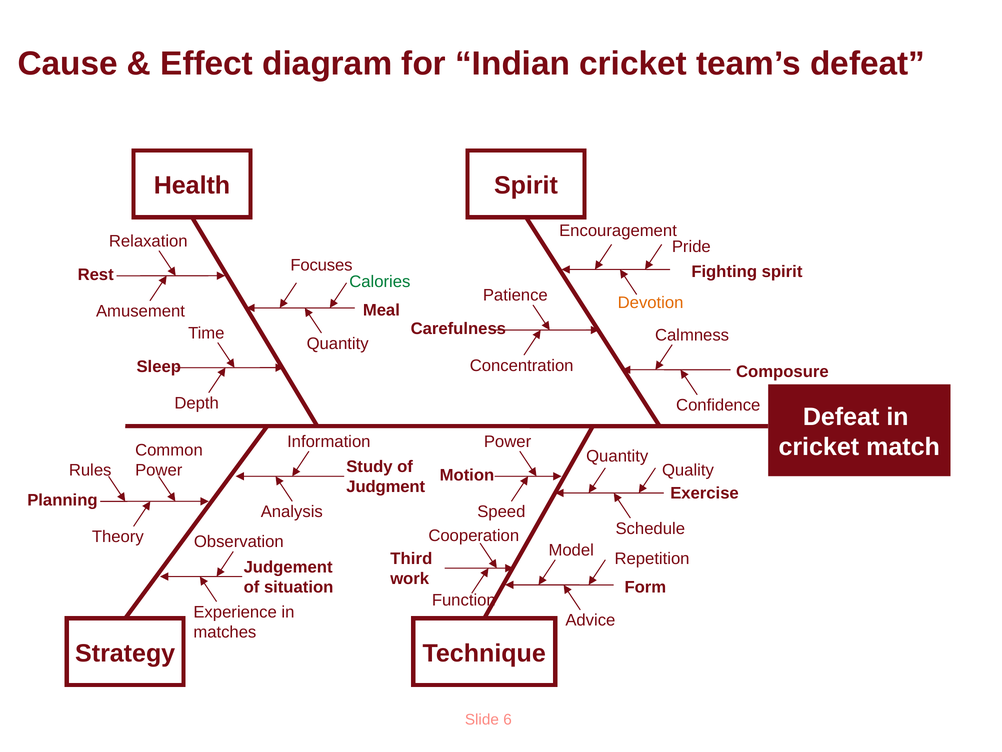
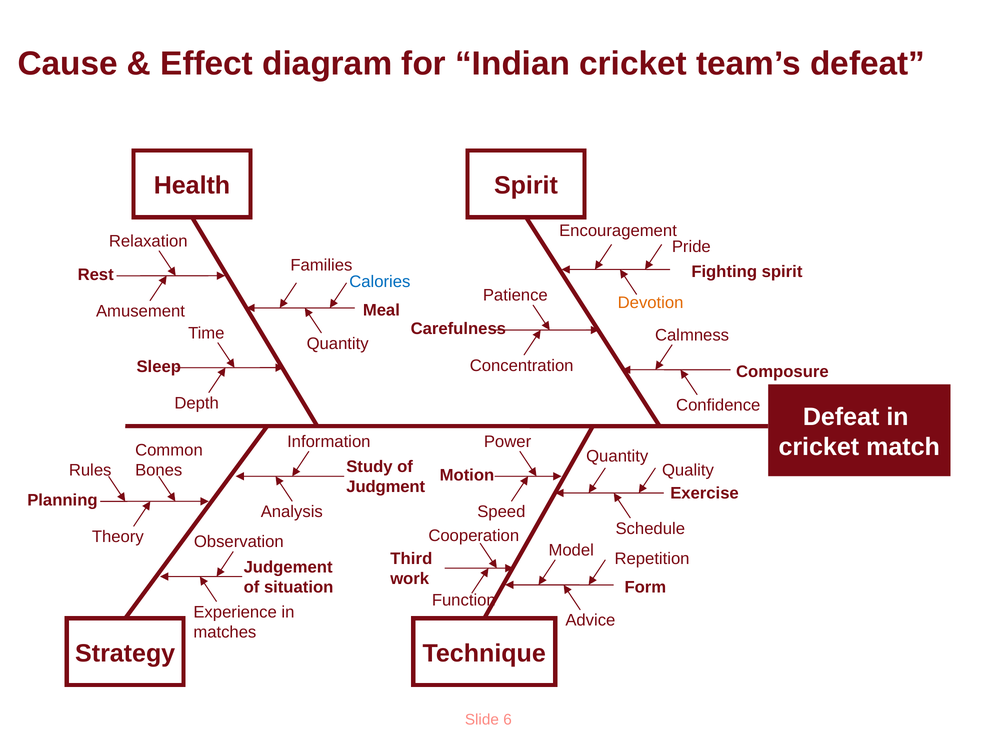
Focuses: Focuses -> Families (321, 265)
Calories colour: green -> blue (380, 282)
Power: Power -> Bones (159, 470)
